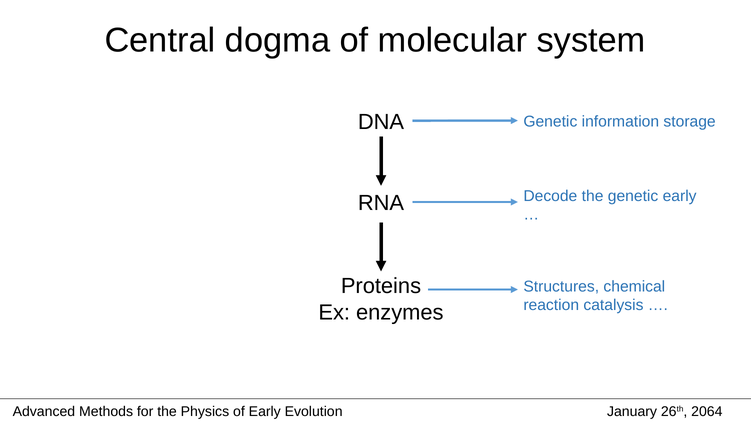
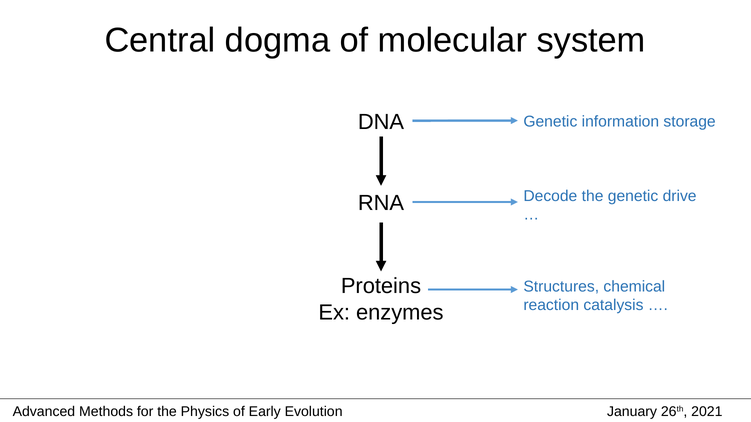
genetic early: early -> drive (680, 196)
2064: 2064 -> 2021 (707, 412)
